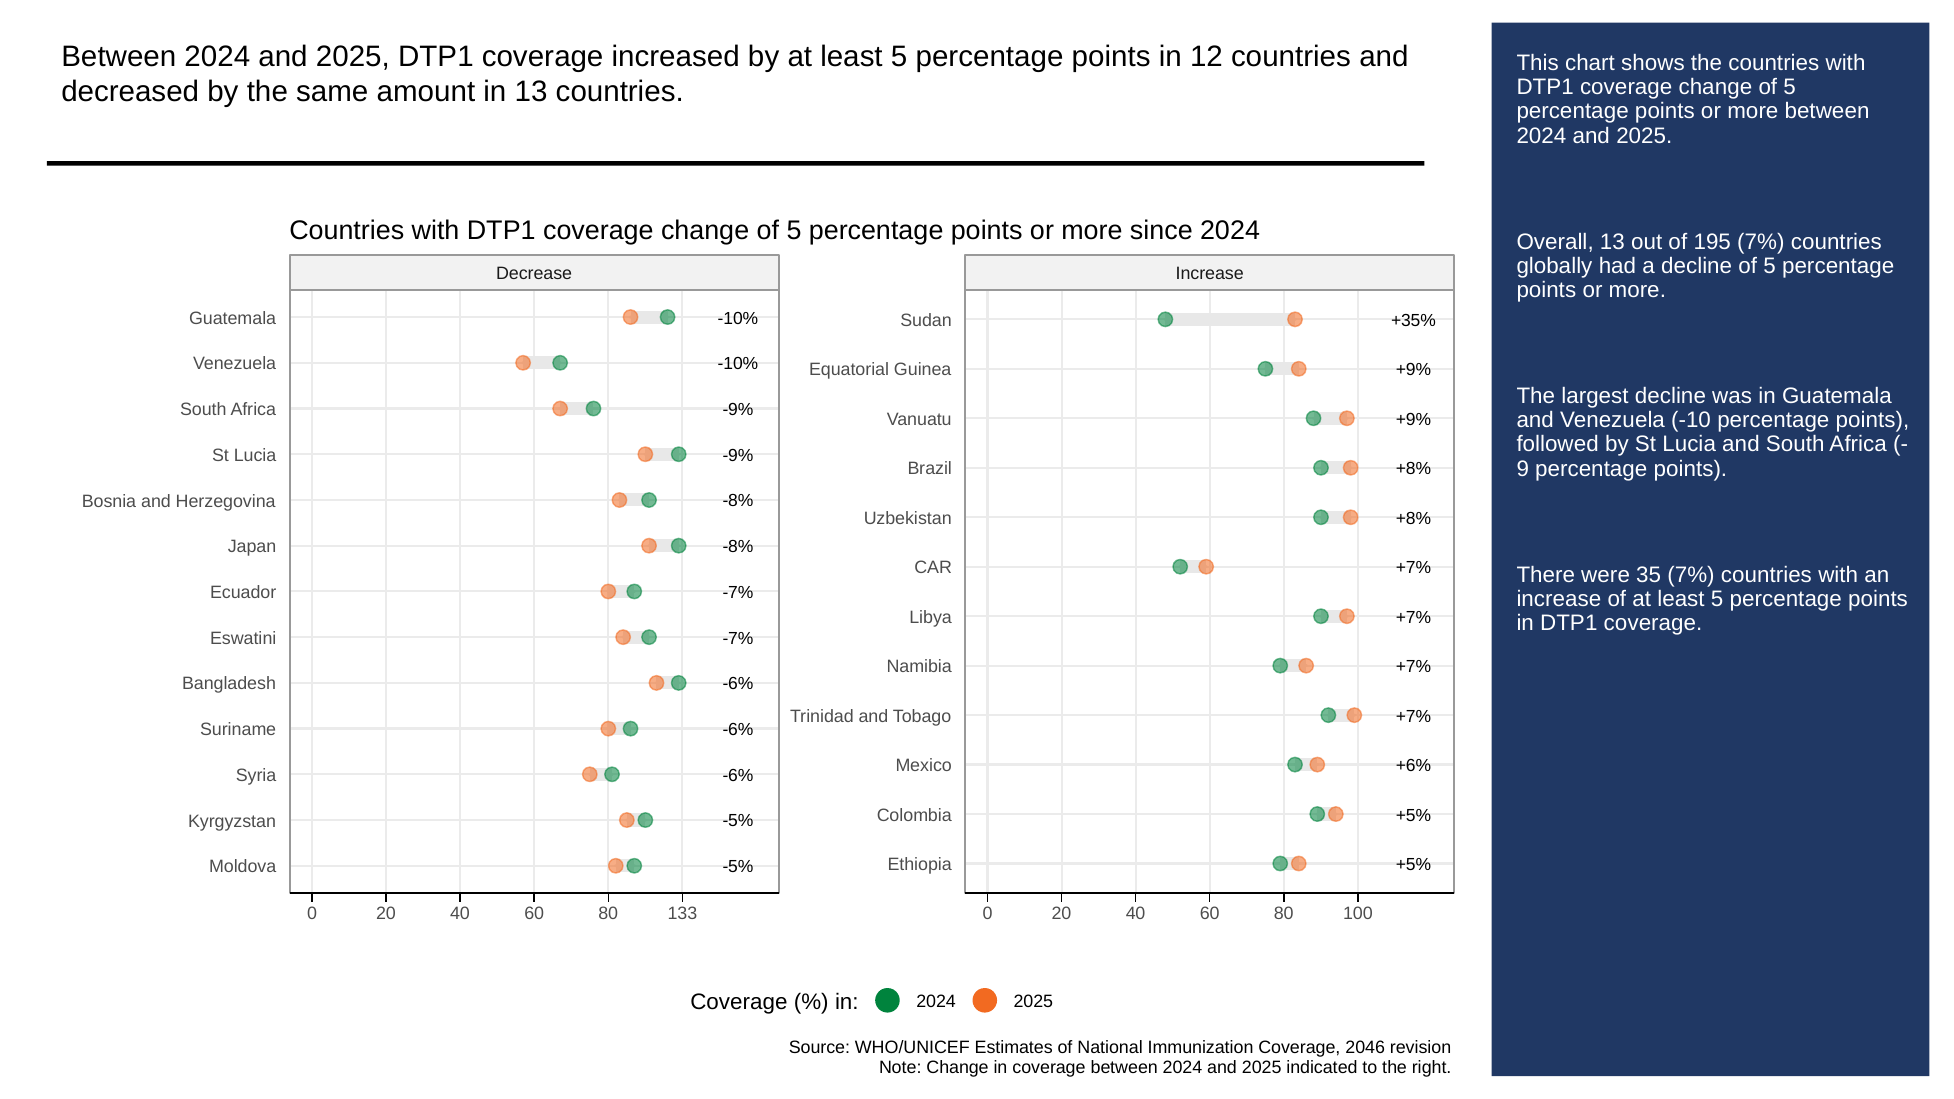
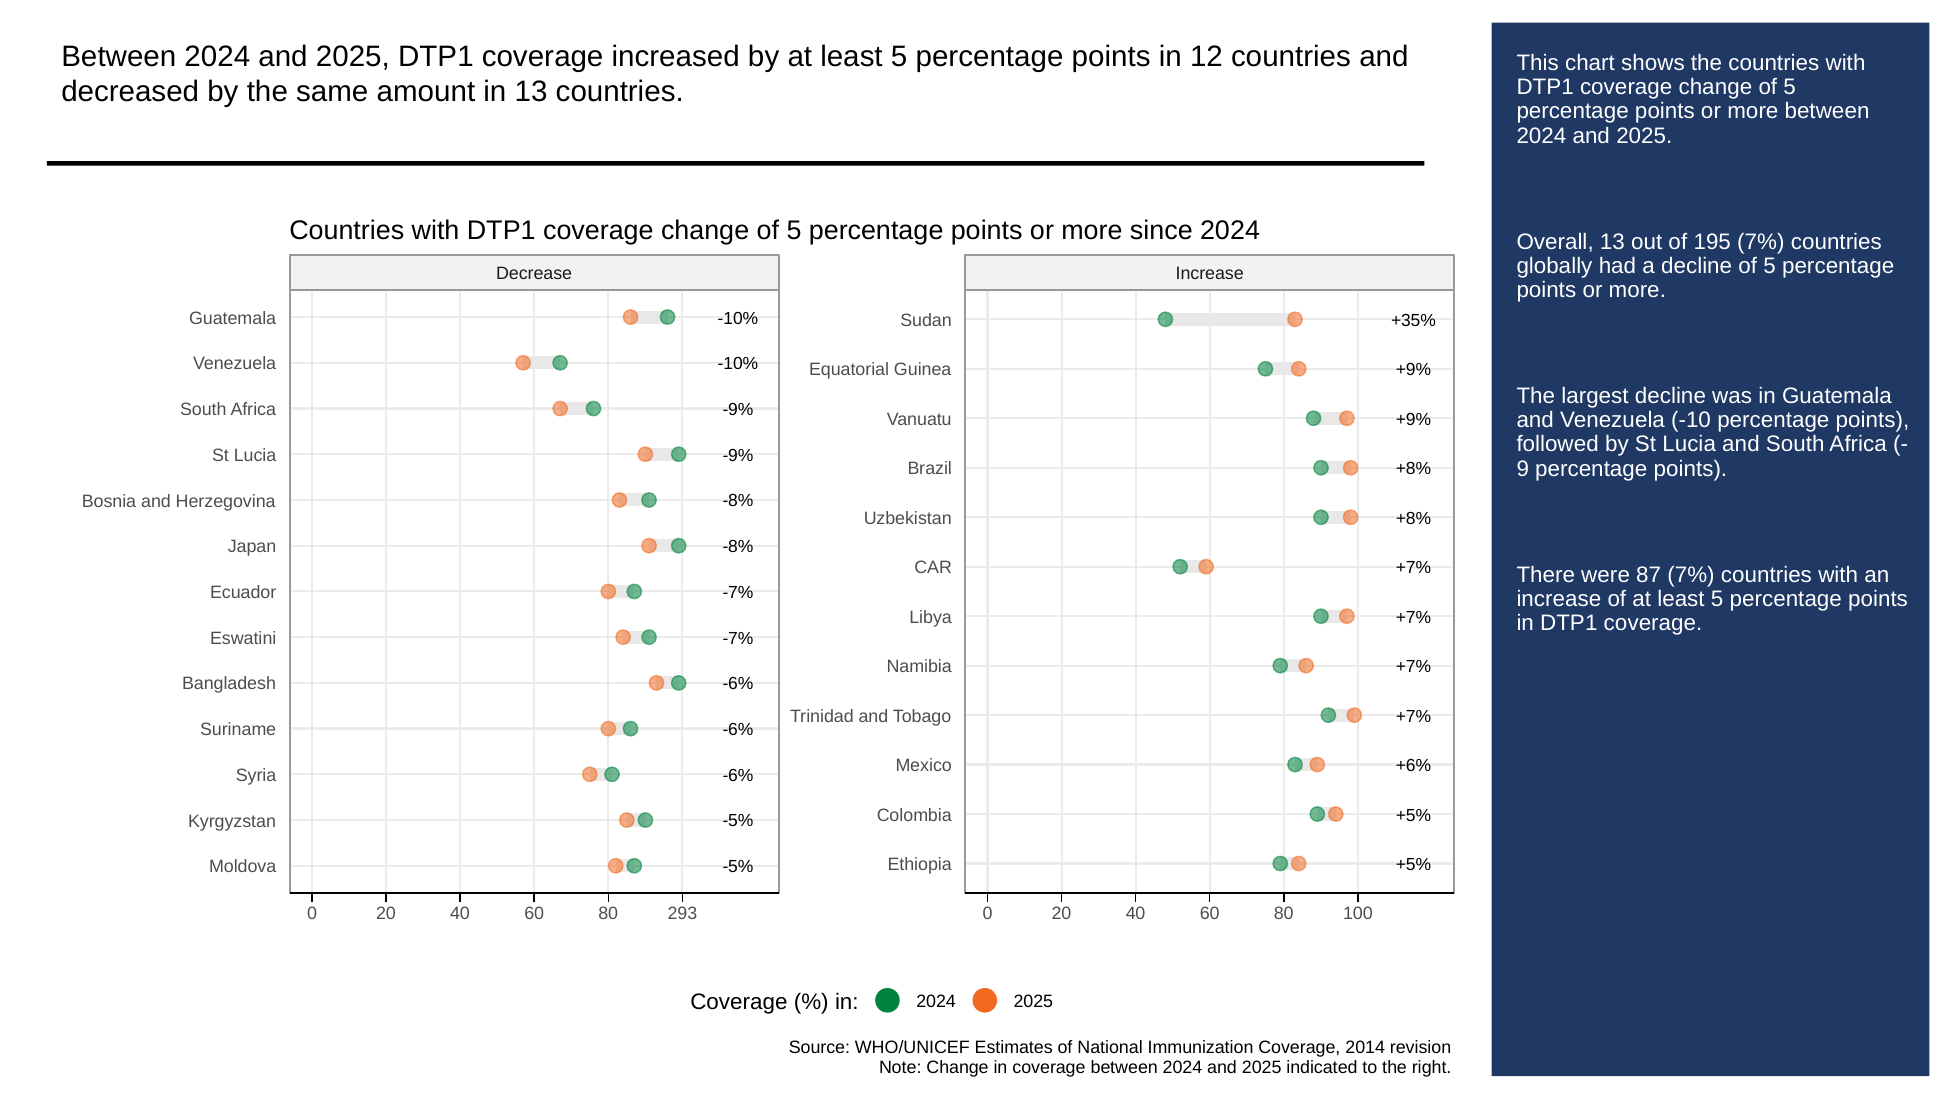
35: 35 -> 87 (1649, 575)
133: 133 -> 293 (682, 914)
2046: 2046 -> 2014 (1365, 1048)
